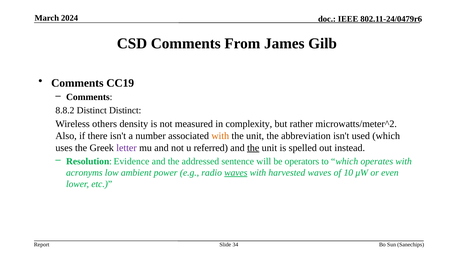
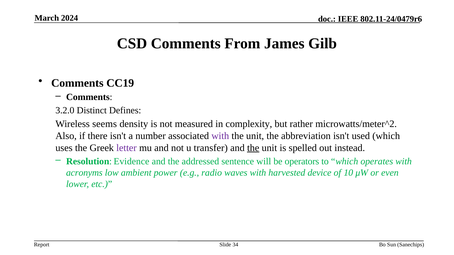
8.8.2: 8.8.2 -> 3.2.0 (65, 111)
Distinct Distinct: Distinct -> Defines (125, 111)
others: others -> seems (105, 124)
with colour: orange -> purple (220, 136)
referred: referred -> transfer (211, 148)
waves underline: present -> none (236, 173)
harvested waves: waves -> device (320, 173)
